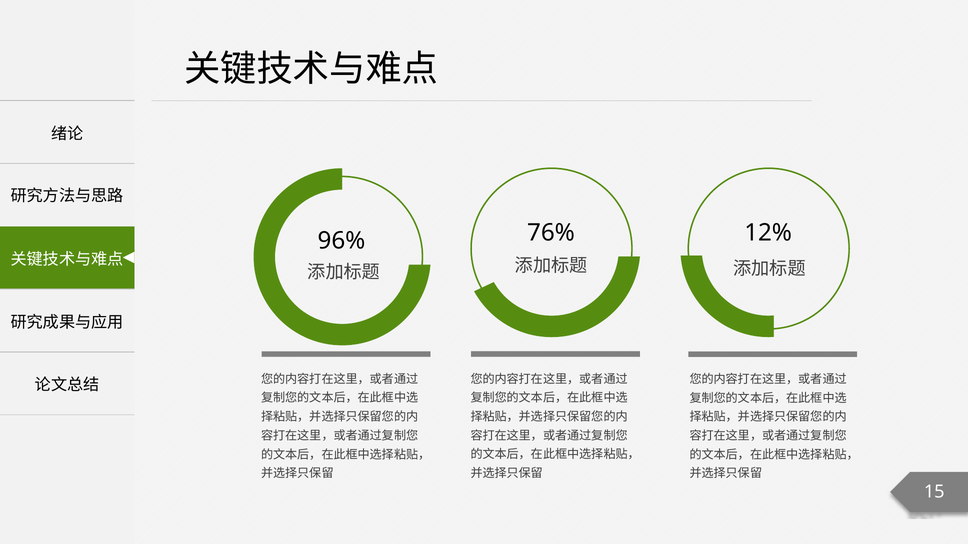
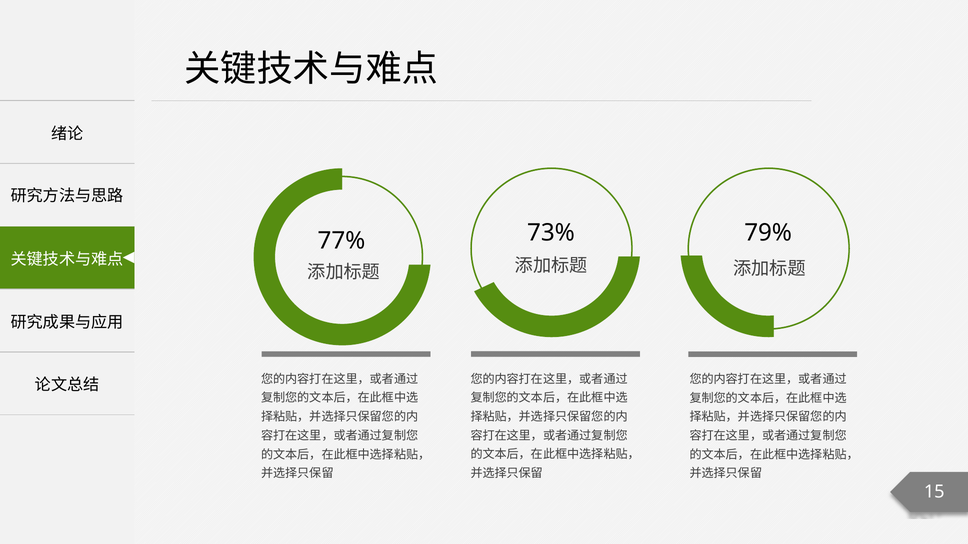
76%: 76% -> 73% (551, 233)
12%: 12% -> 79% (768, 233)
96%: 96% -> 77% (341, 241)
